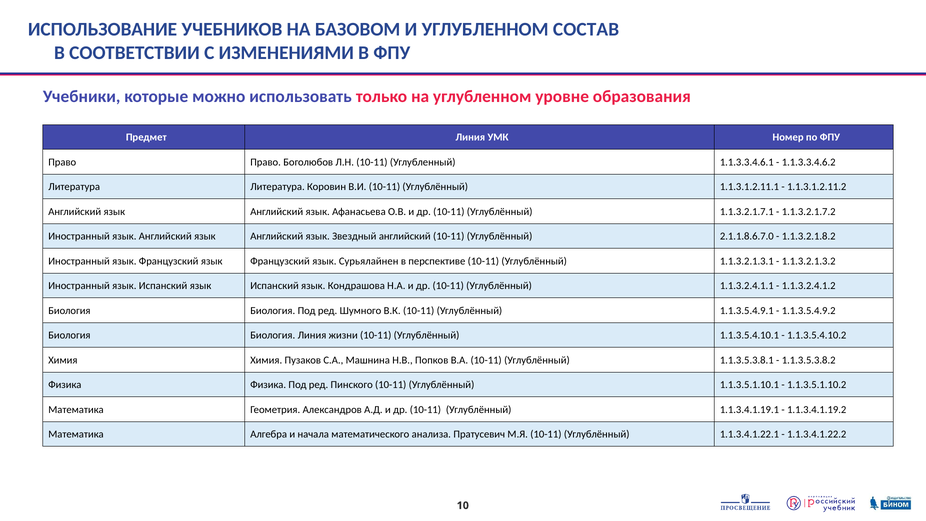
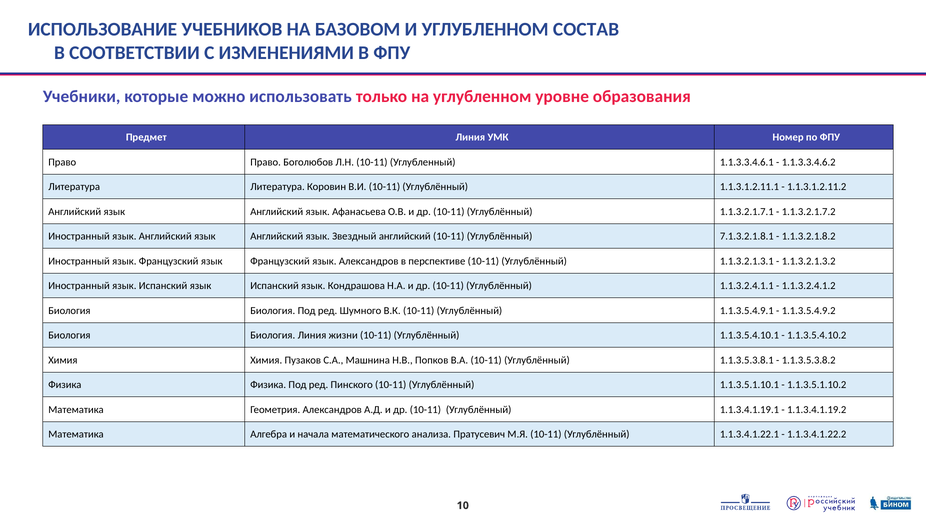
2.1.1.8.6.7.0: 2.1.1.8.6.7.0 -> 7.1.3.2.1.8.1 (747, 236)
язык Сурьялайнен: Сурьялайнен -> Александров (369, 261)
